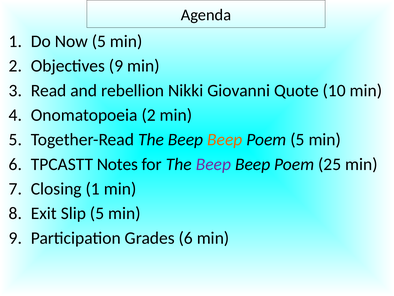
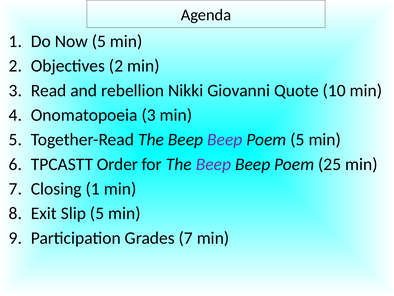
Objectives 9: 9 -> 2 (116, 66)
Onomatopoeia 2: 2 -> 3 (149, 115)
Beep colour: orange -> purple (225, 139)
Notes: Notes -> Order (117, 164)
Grades 6: 6 -> 7 (186, 238)
